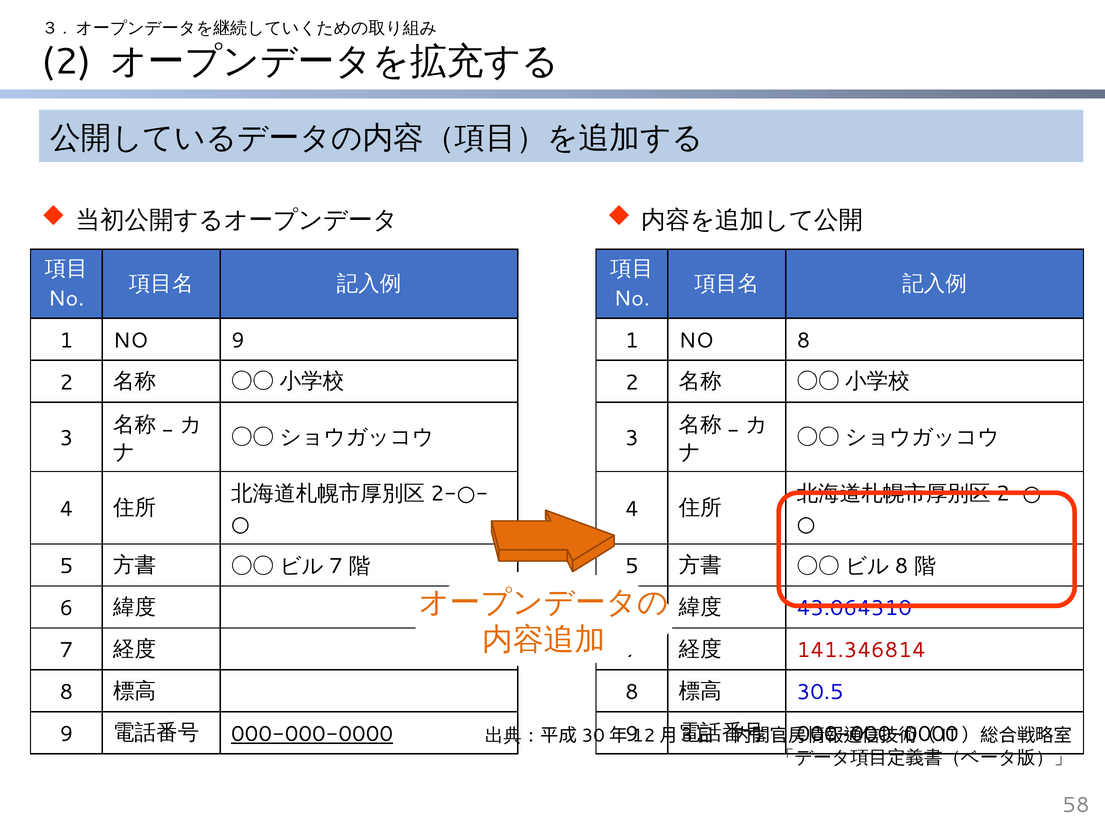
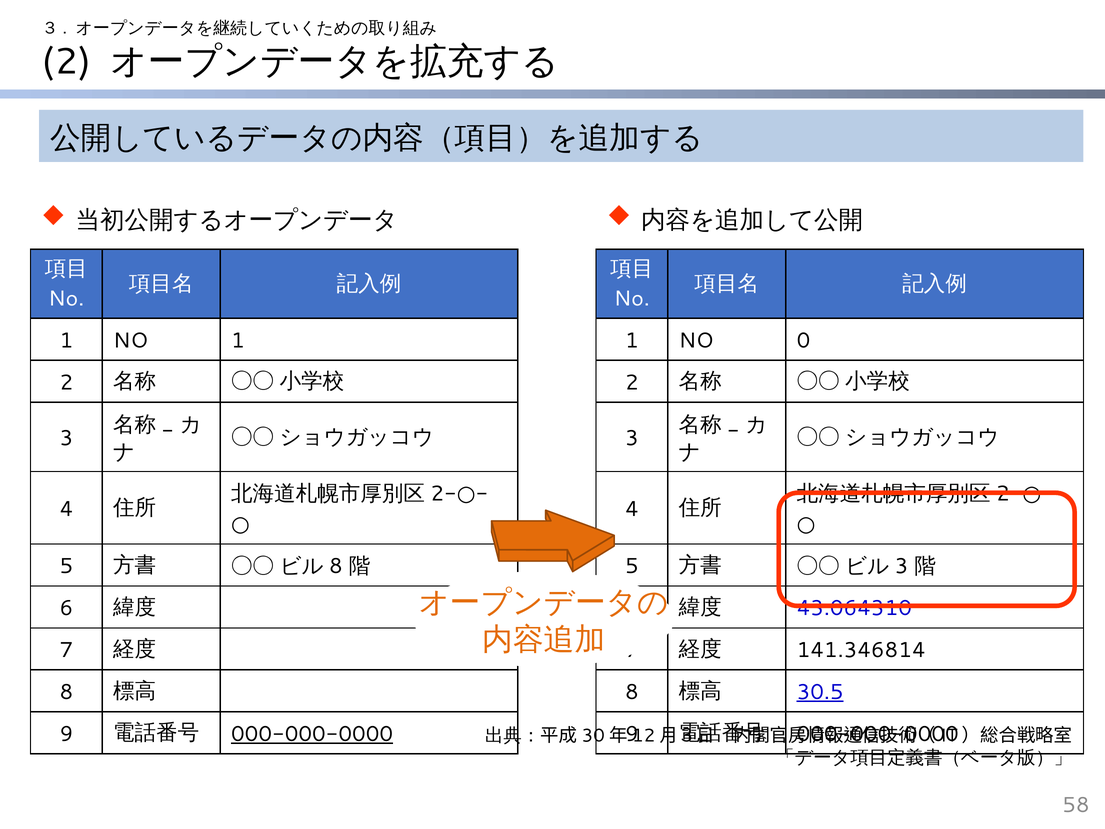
NO 9: 9 -> 1 (238, 340)
NO 8: 8 -> 0 (804, 340)
7: 7 -> 8 (336, 566)
8: 8 -> 3 (902, 566)
141.346814 colour: red -> black (861, 650)
30.5 underline: none -> present (820, 692)
